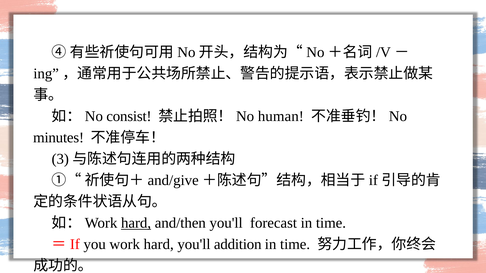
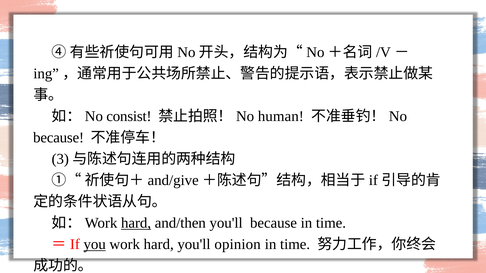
minutes: minutes -> because (59, 138)
you'll forecast: forecast -> because (274, 223)
you underline: none -> present (95, 245)
addition: addition -> opinion (238, 245)
